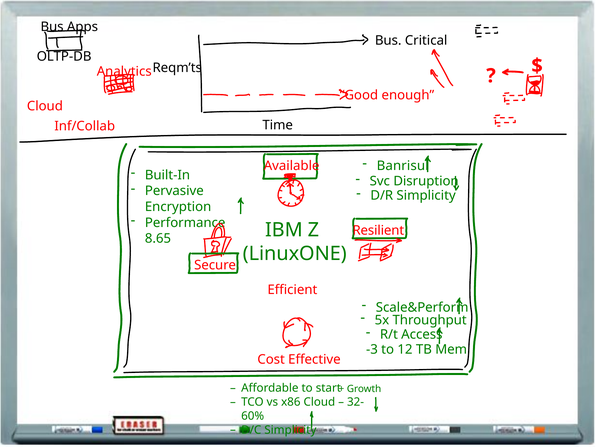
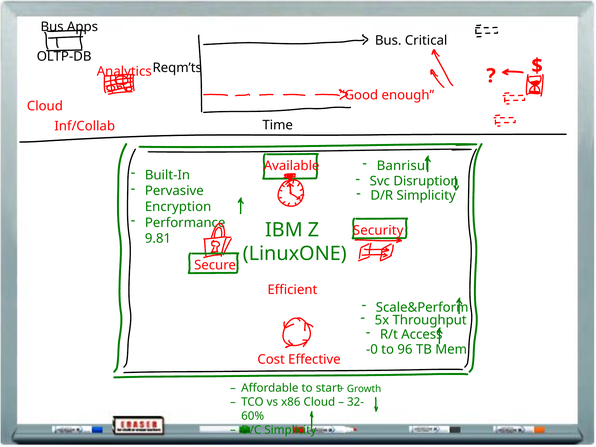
Resilient: Resilient -> Security (378, 230)
8.65: 8.65 -> 9.81 (158, 239)
-3: -3 -> -0 (372, 350)
12: 12 -> 96 (405, 350)
